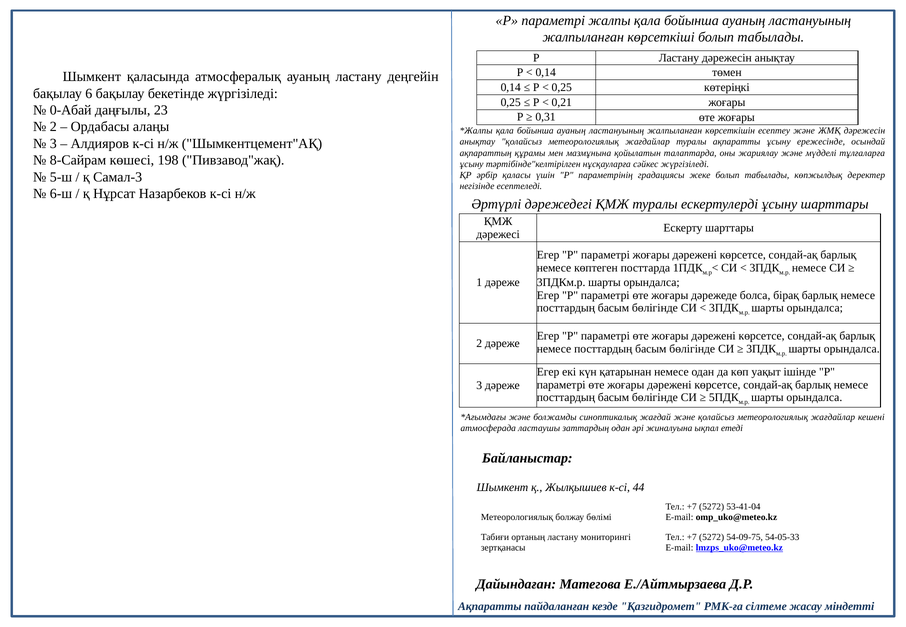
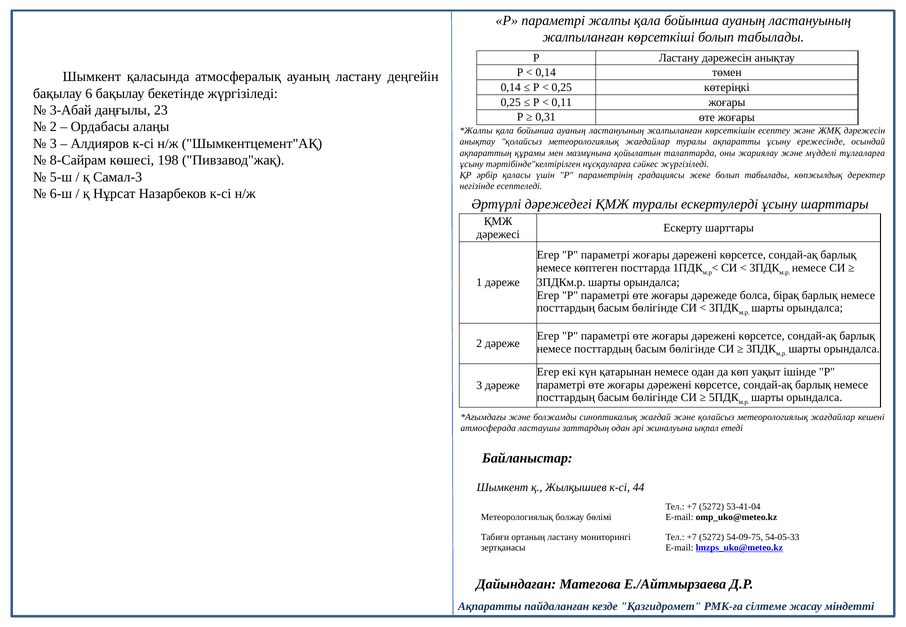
0,21: 0,21 -> 0,11 (562, 102)
0-Абай: 0-Абай -> 3-Абай (71, 110)
